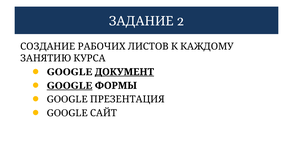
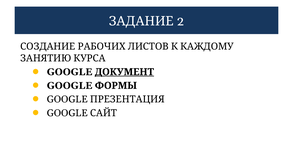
GOOGLE underline: present -> none (70, 86)
